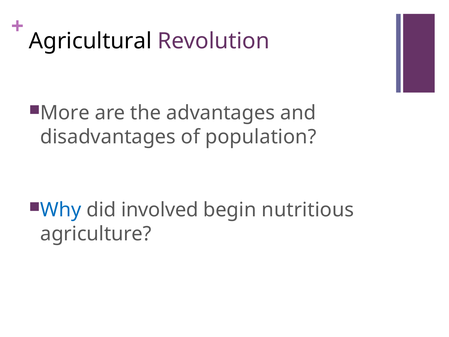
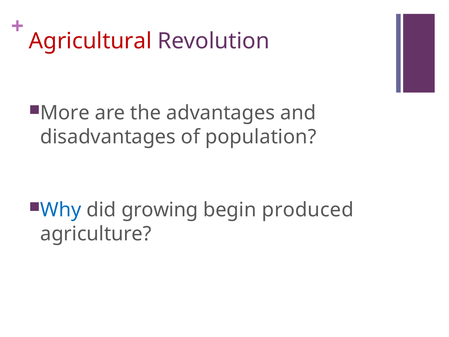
Agricultural colour: black -> red (90, 41)
involved: involved -> growing (160, 210)
nutritious: nutritious -> produced (308, 210)
